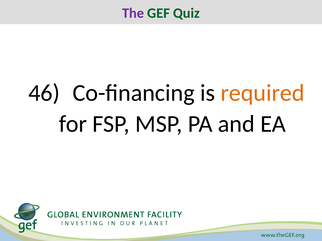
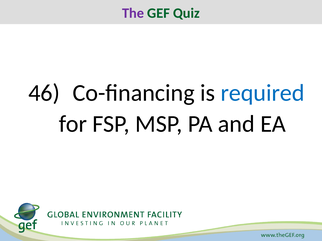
required colour: orange -> blue (263, 93)
